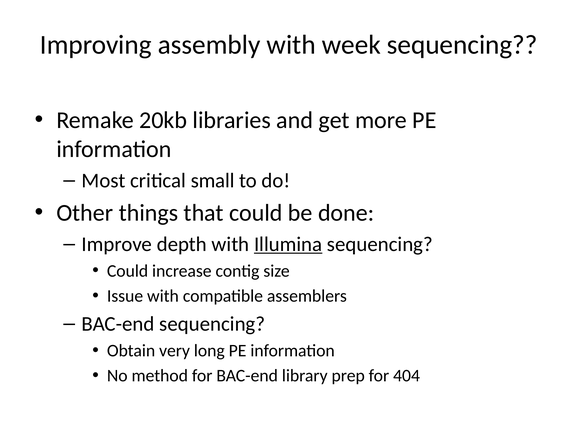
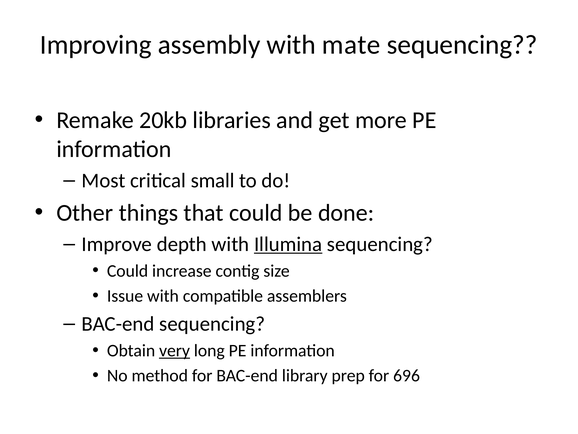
week: week -> mate (351, 45)
very underline: none -> present (175, 350)
404: 404 -> 696 (407, 375)
